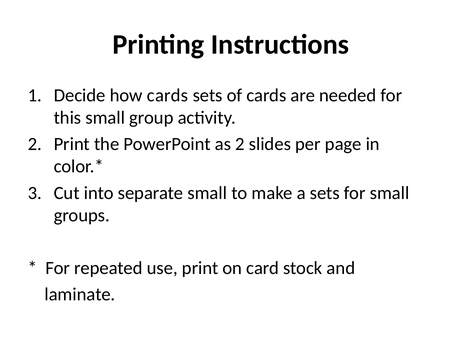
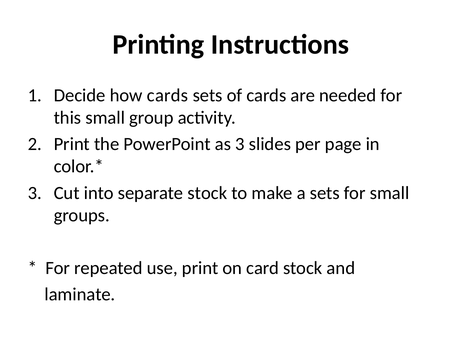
as 2: 2 -> 3 (240, 144)
separate small: small -> stock (207, 193)
